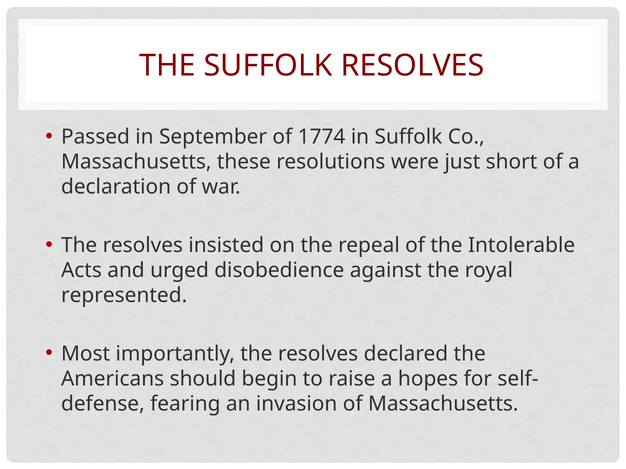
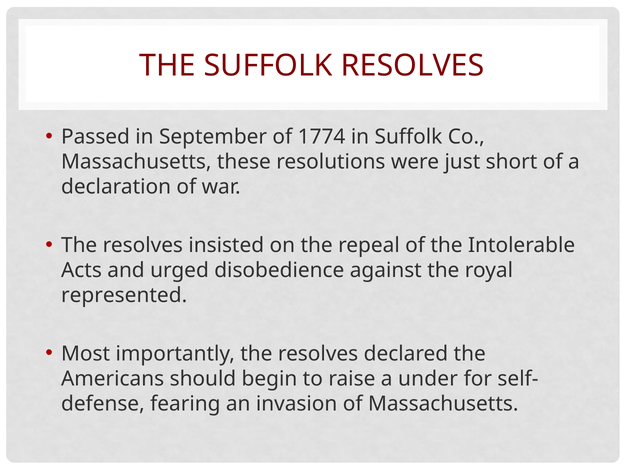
hopes: hopes -> under (428, 379)
